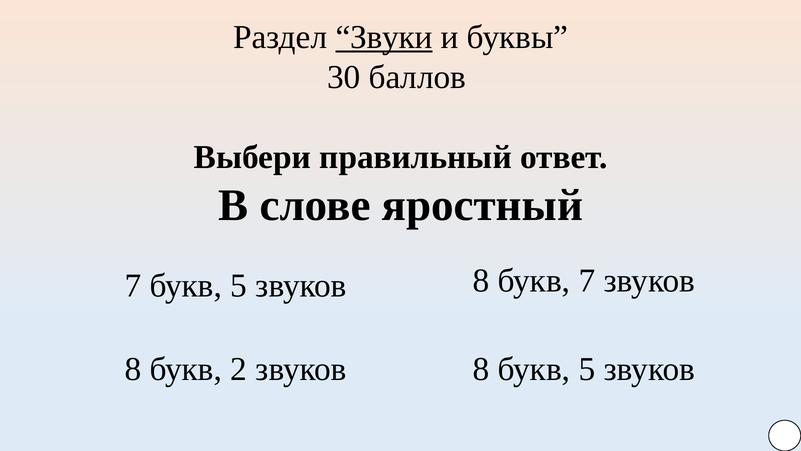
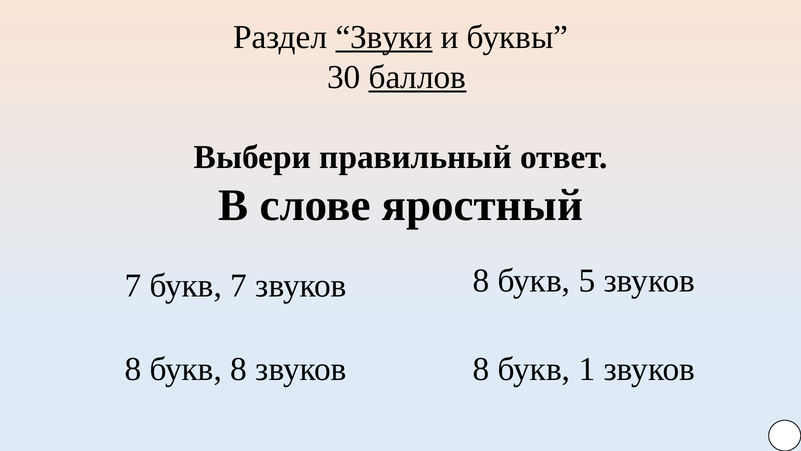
баллов underline: none -> present (417, 77)
букв 7: 7 -> 5 (587, 281)
7 букв 5: 5 -> 7 (239, 285)
букв 2: 2 -> 8 (239, 369)
8 букв 5: 5 -> 1 (587, 369)
